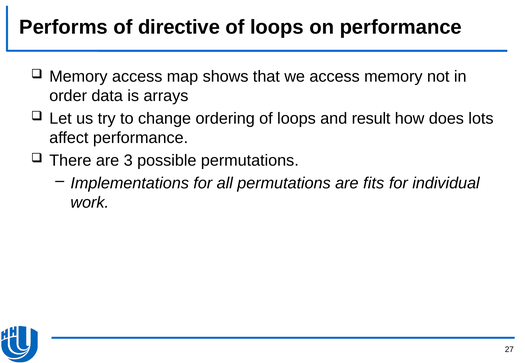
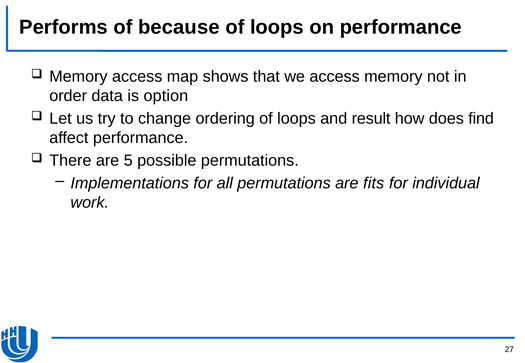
directive: directive -> because (179, 27)
arrays: arrays -> option (166, 96)
lots: lots -> find (481, 119)
3: 3 -> 5 (128, 161)
